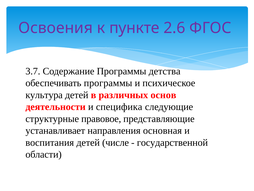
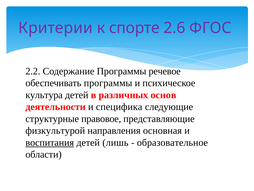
Освоения: Освоения -> Критерии (56, 28)
пункте: пункте -> спорте (134, 28)
3.7: 3.7 -> 2.2 (33, 71)
детства: детства -> речевое (165, 71)
устанавливает: устанавливает -> физкультурой (55, 130)
воспитания underline: none -> present (50, 142)
числе: числе -> лишь (115, 142)
государственной: государственной -> образовательное (172, 142)
